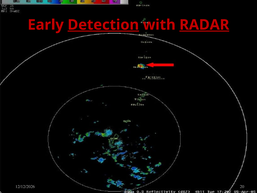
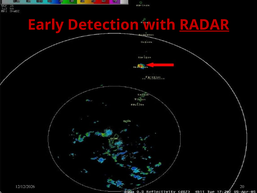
Detection underline: present -> none (103, 25)
